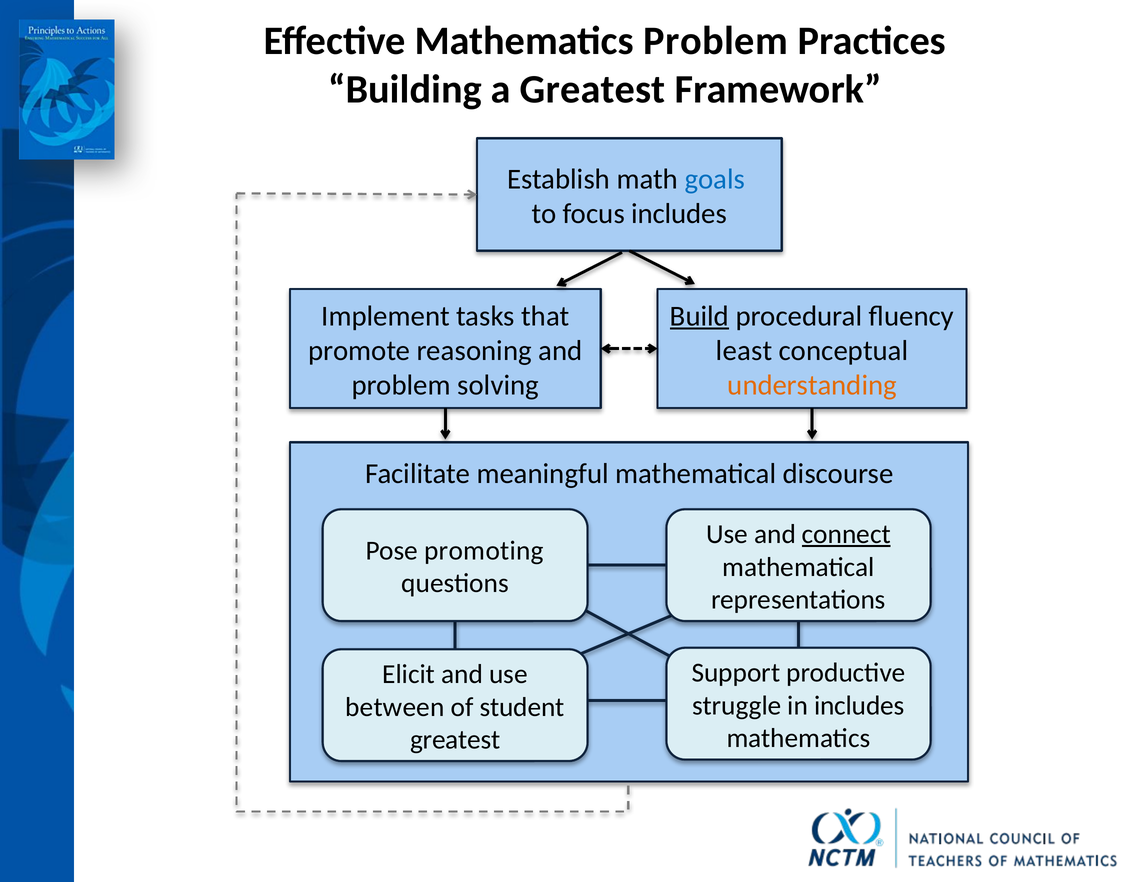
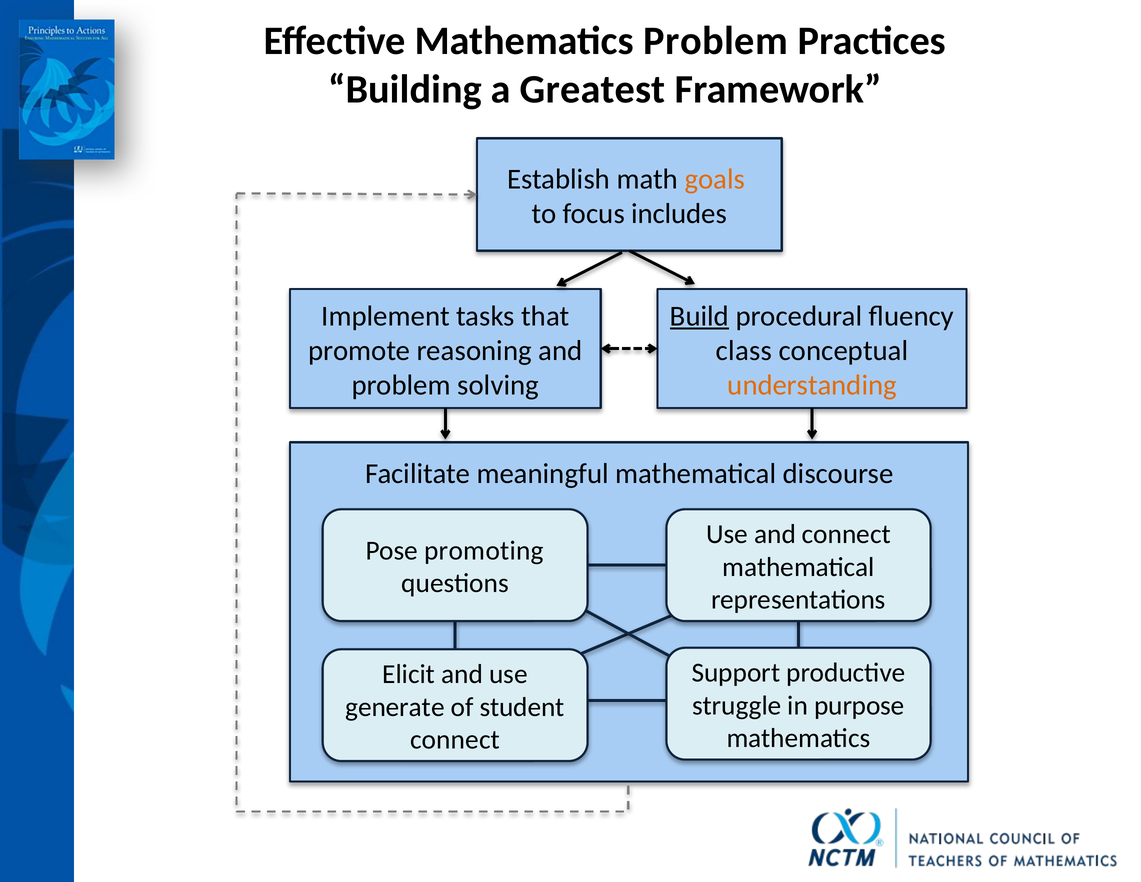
goals colour: blue -> orange (715, 179)
least: least -> class (744, 350)
connect underline: present -> none (846, 534)
in includes: includes -> purpose (859, 705)
between: between -> generate (395, 707)
greatest: greatest -> connect (455, 740)
